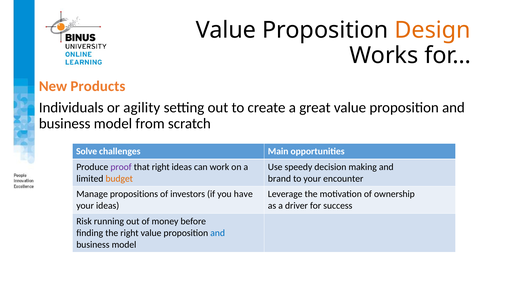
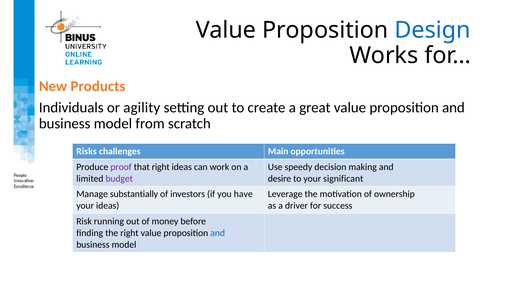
Design colour: orange -> blue (433, 30)
Solve: Solve -> Risks (87, 151)
budget colour: orange -> purple (119, 178)
brand: brand -> desire (280, 178)
encounter: encounter -> significant (343, 178)
propositions: propositions -> substantially (134, 194)
